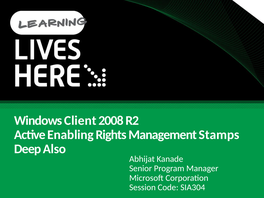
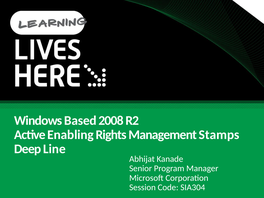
Client: Client -> Based (80, 120)
Also: Also -> Line (54, 149)
